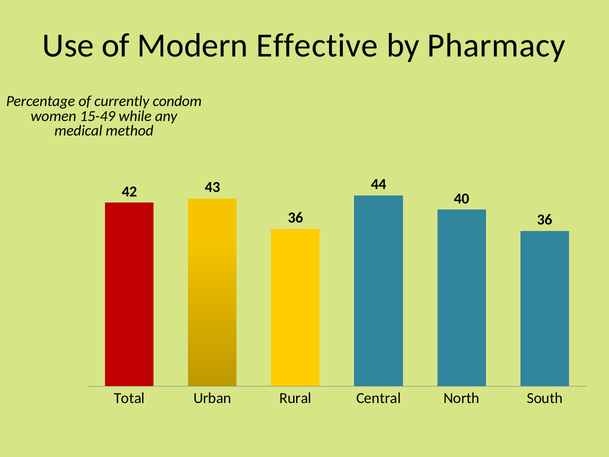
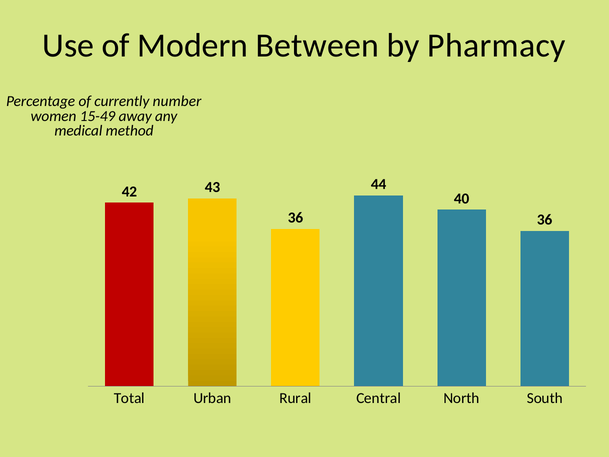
Effective: Effective -> Between (317, 45)
condom: condom -> number (177, 101)
while: while -> away (135, 116)
